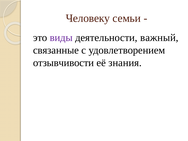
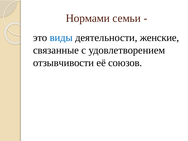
Человеку: Человеку -> Нормами (88, 18)
виды colour: purple -> blue (61, 38)
важный: важный -> женские (159, 38)
знания: знания -> союзов (125, 63)
